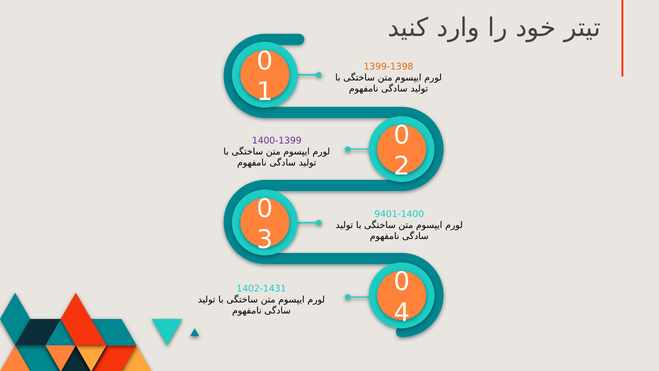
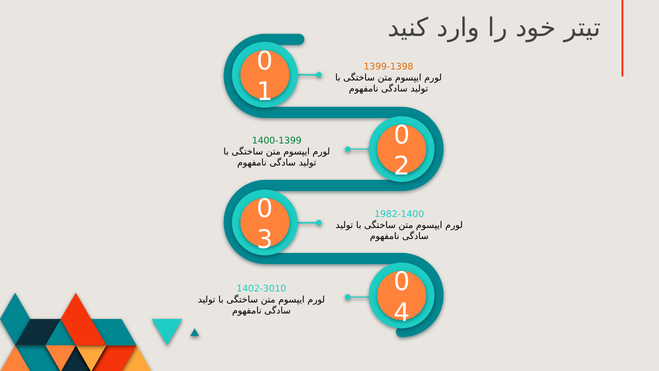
1400-1399 colour: purple -> green (277, 141)
9401-1400: 9401-1400 -> 1982-1400 (399, 214)
1402-1431: 1402-1431 -> 1402-3010 (261, 288)
